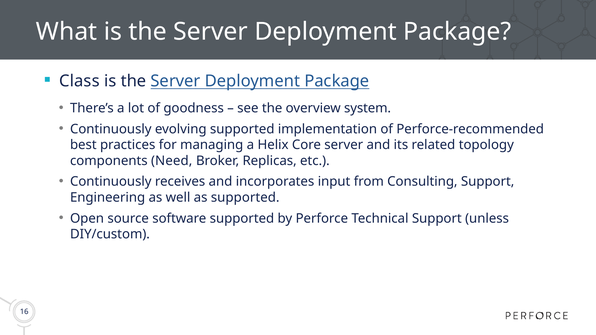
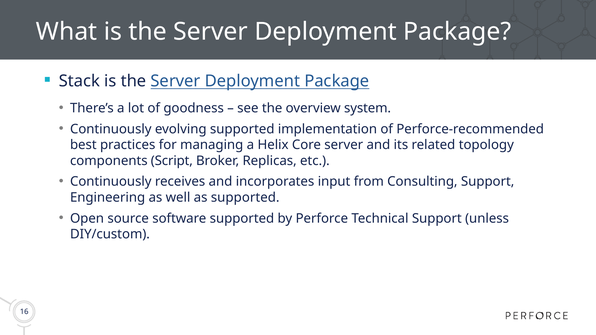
Class: Class -> Stack (79, 81)
Need: Need -> Script (172, 161)
